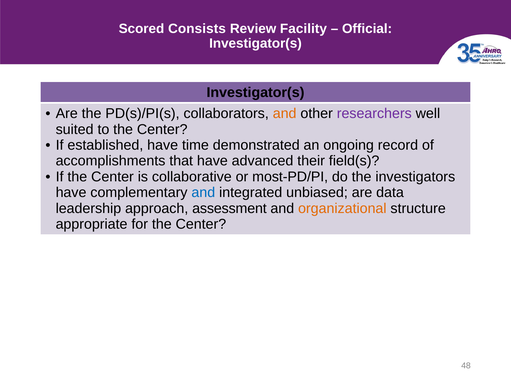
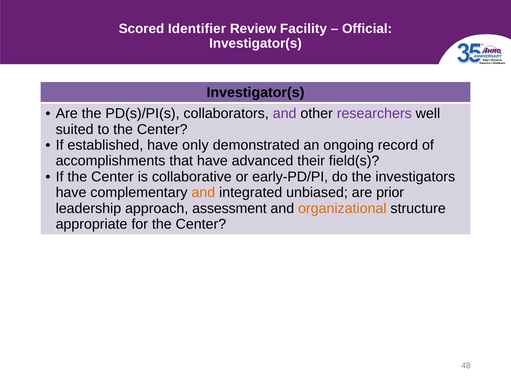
Consists: Consists -> Identifier (197, 29)
and colour: orange -> purple (285, 114)
time: time -> only (195, 145)
most-PD/PI: most-PD/PI -> early-PD/PI (290, 177)
and colour: blue -> orange (203, 193)
data: data -> prior (390, 193)
